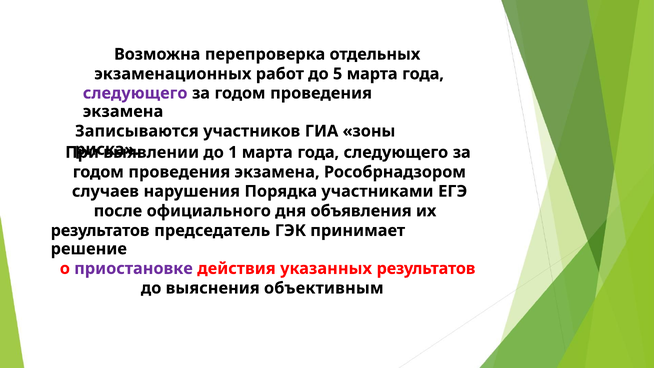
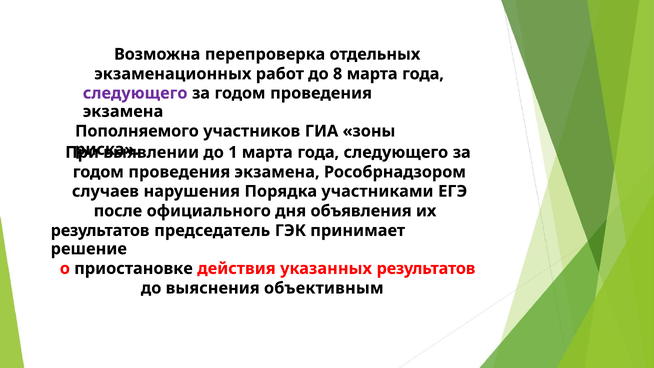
5: 5 -> 8 (338, 74)
Записываются: Записываются -> Пополняемого (137, 131)
приостановке colour: purple -> black (134, 268)
